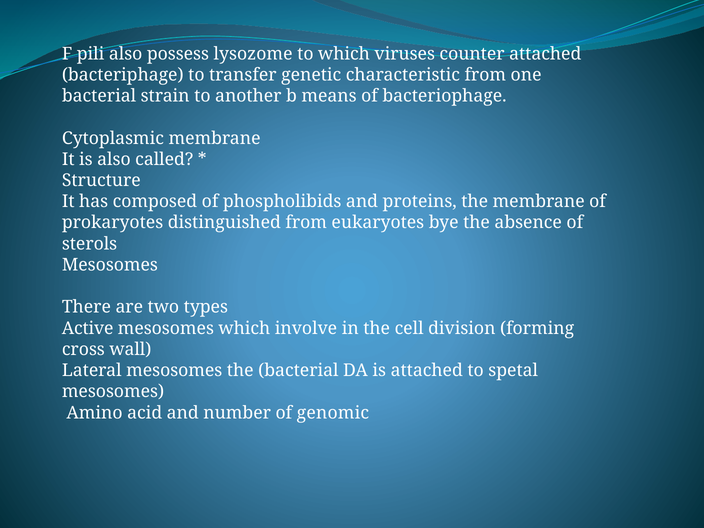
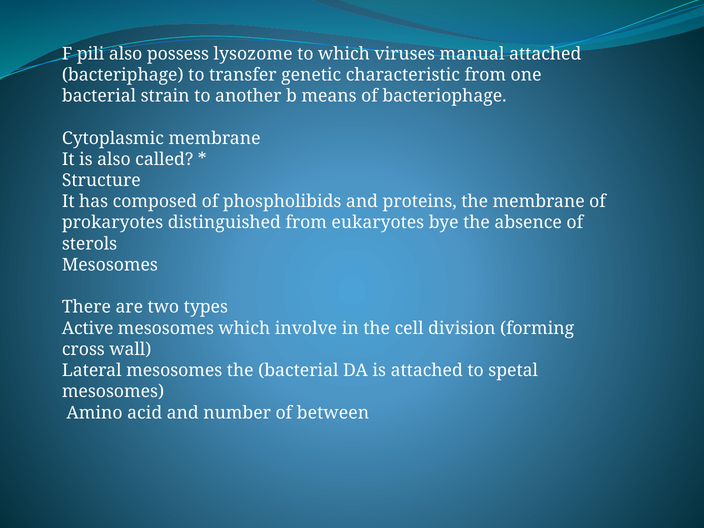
counter: counter -> manual (472, 54)
genomic: genomic -> between (333, 413)
